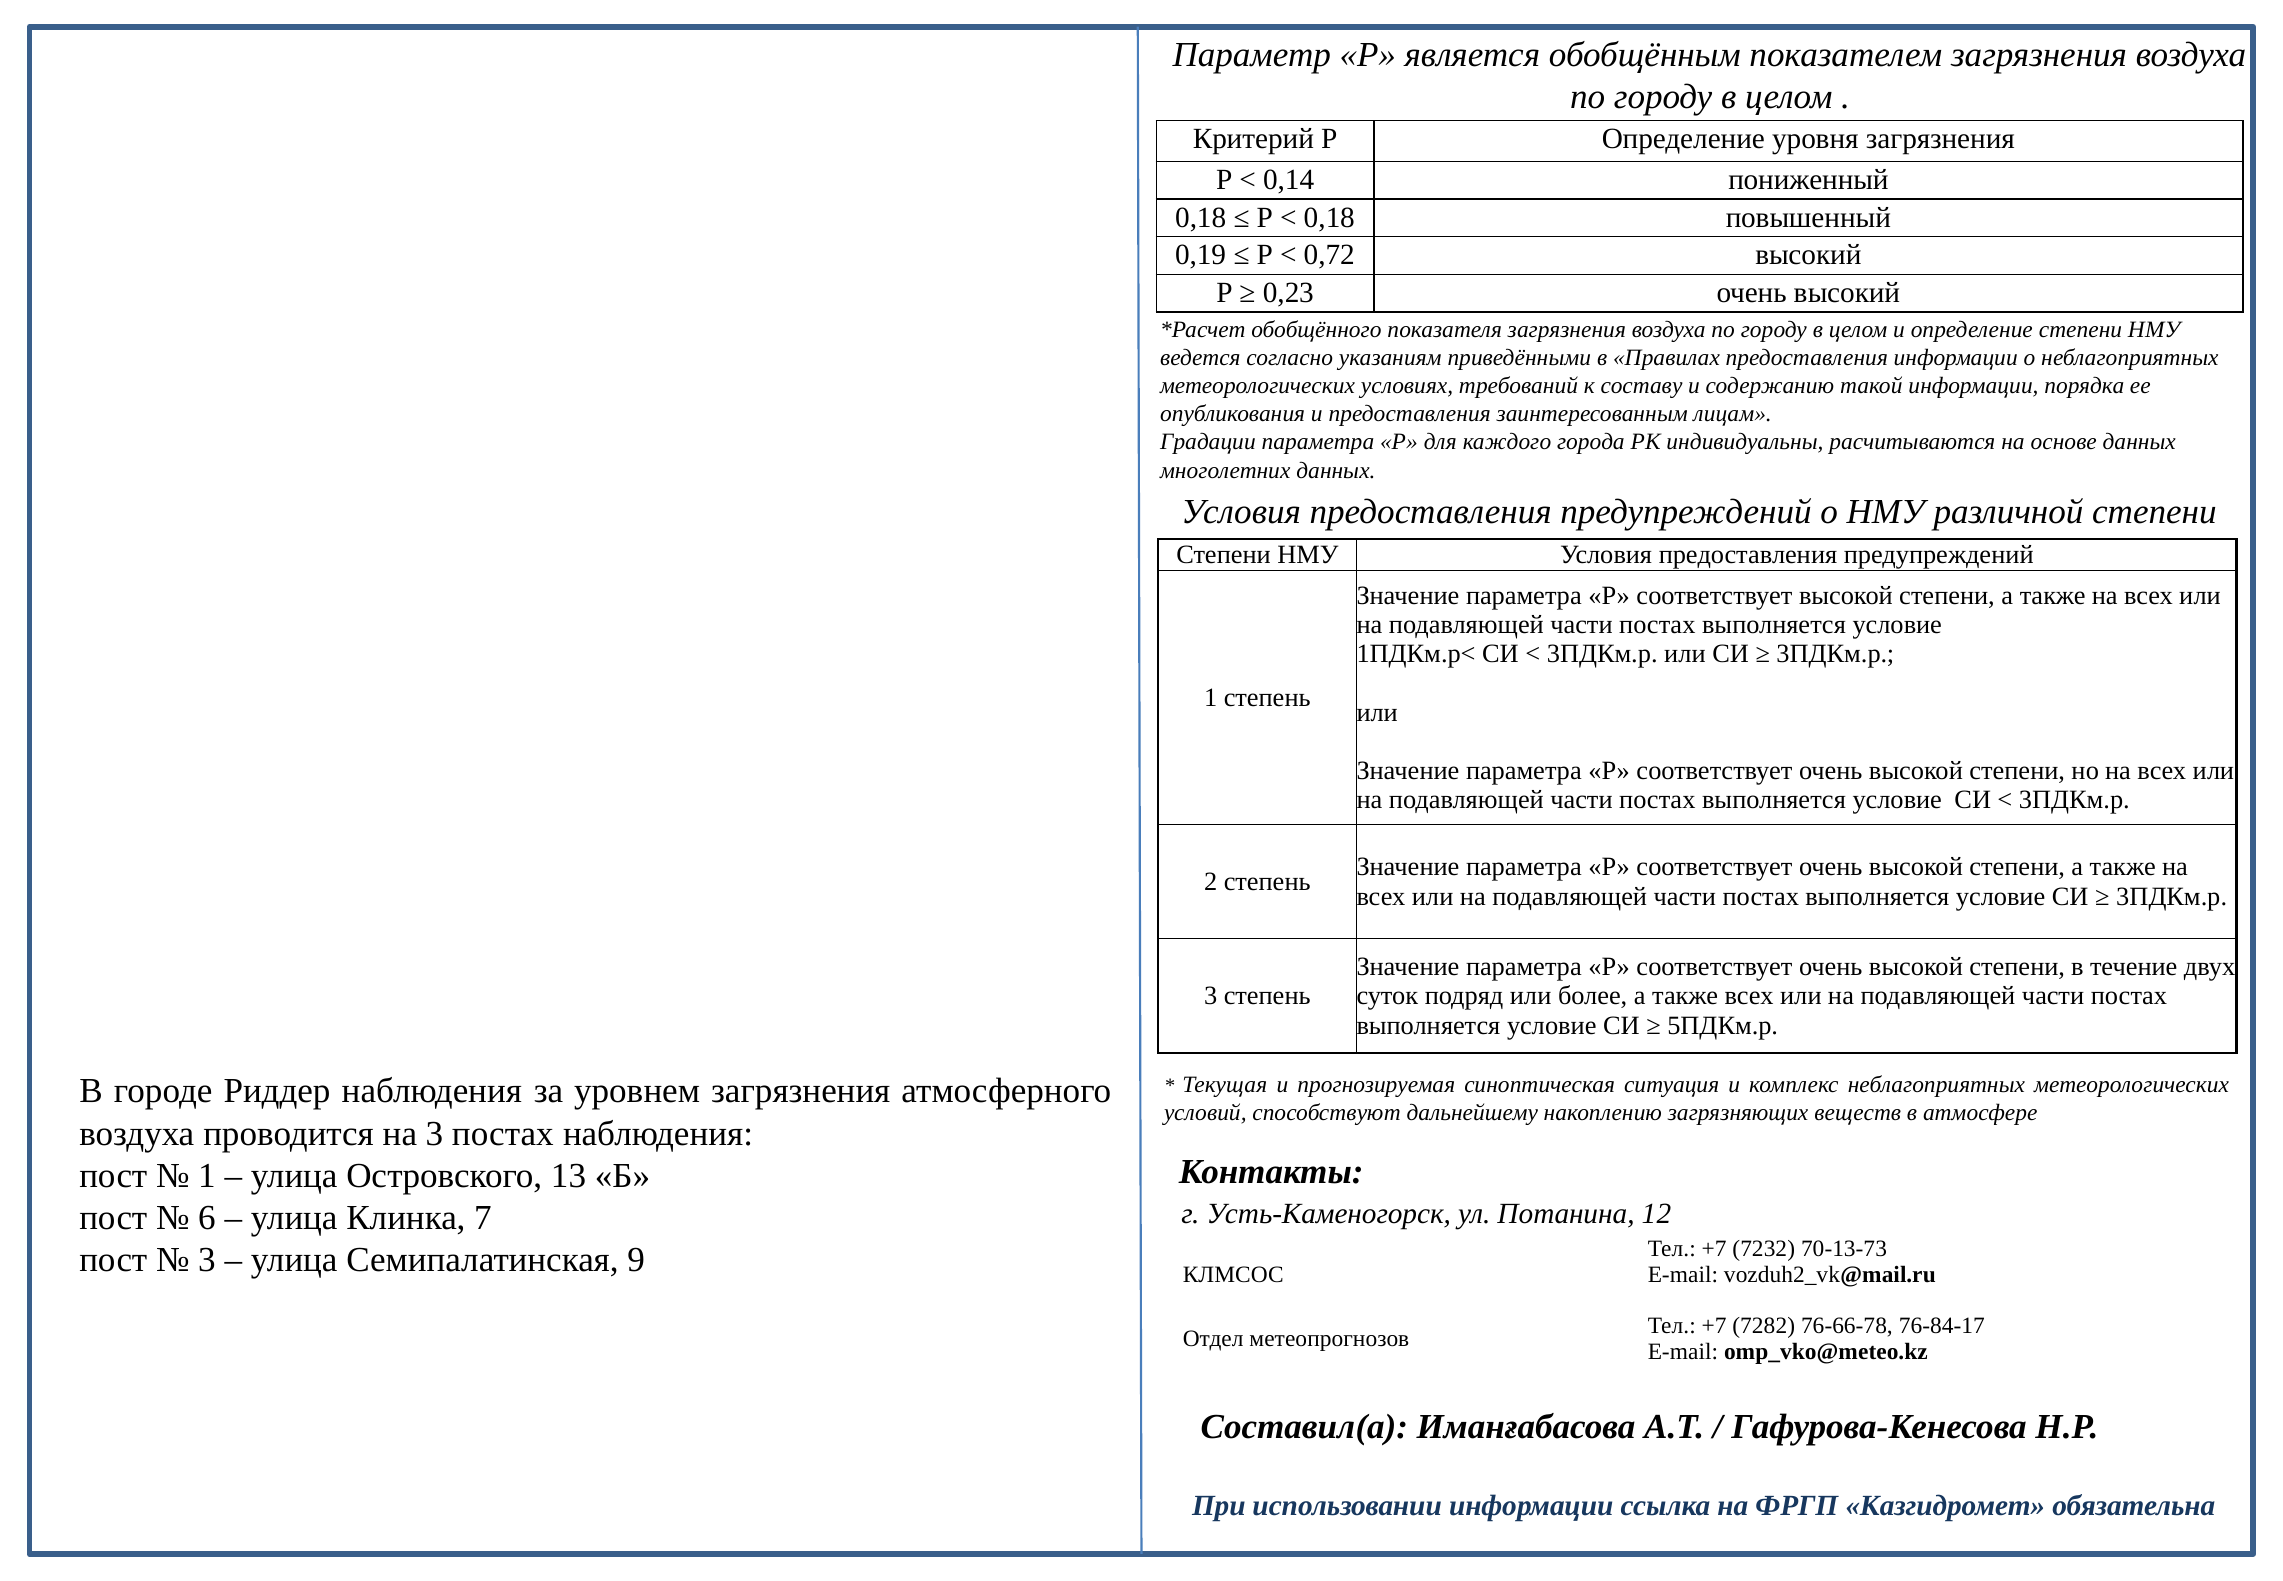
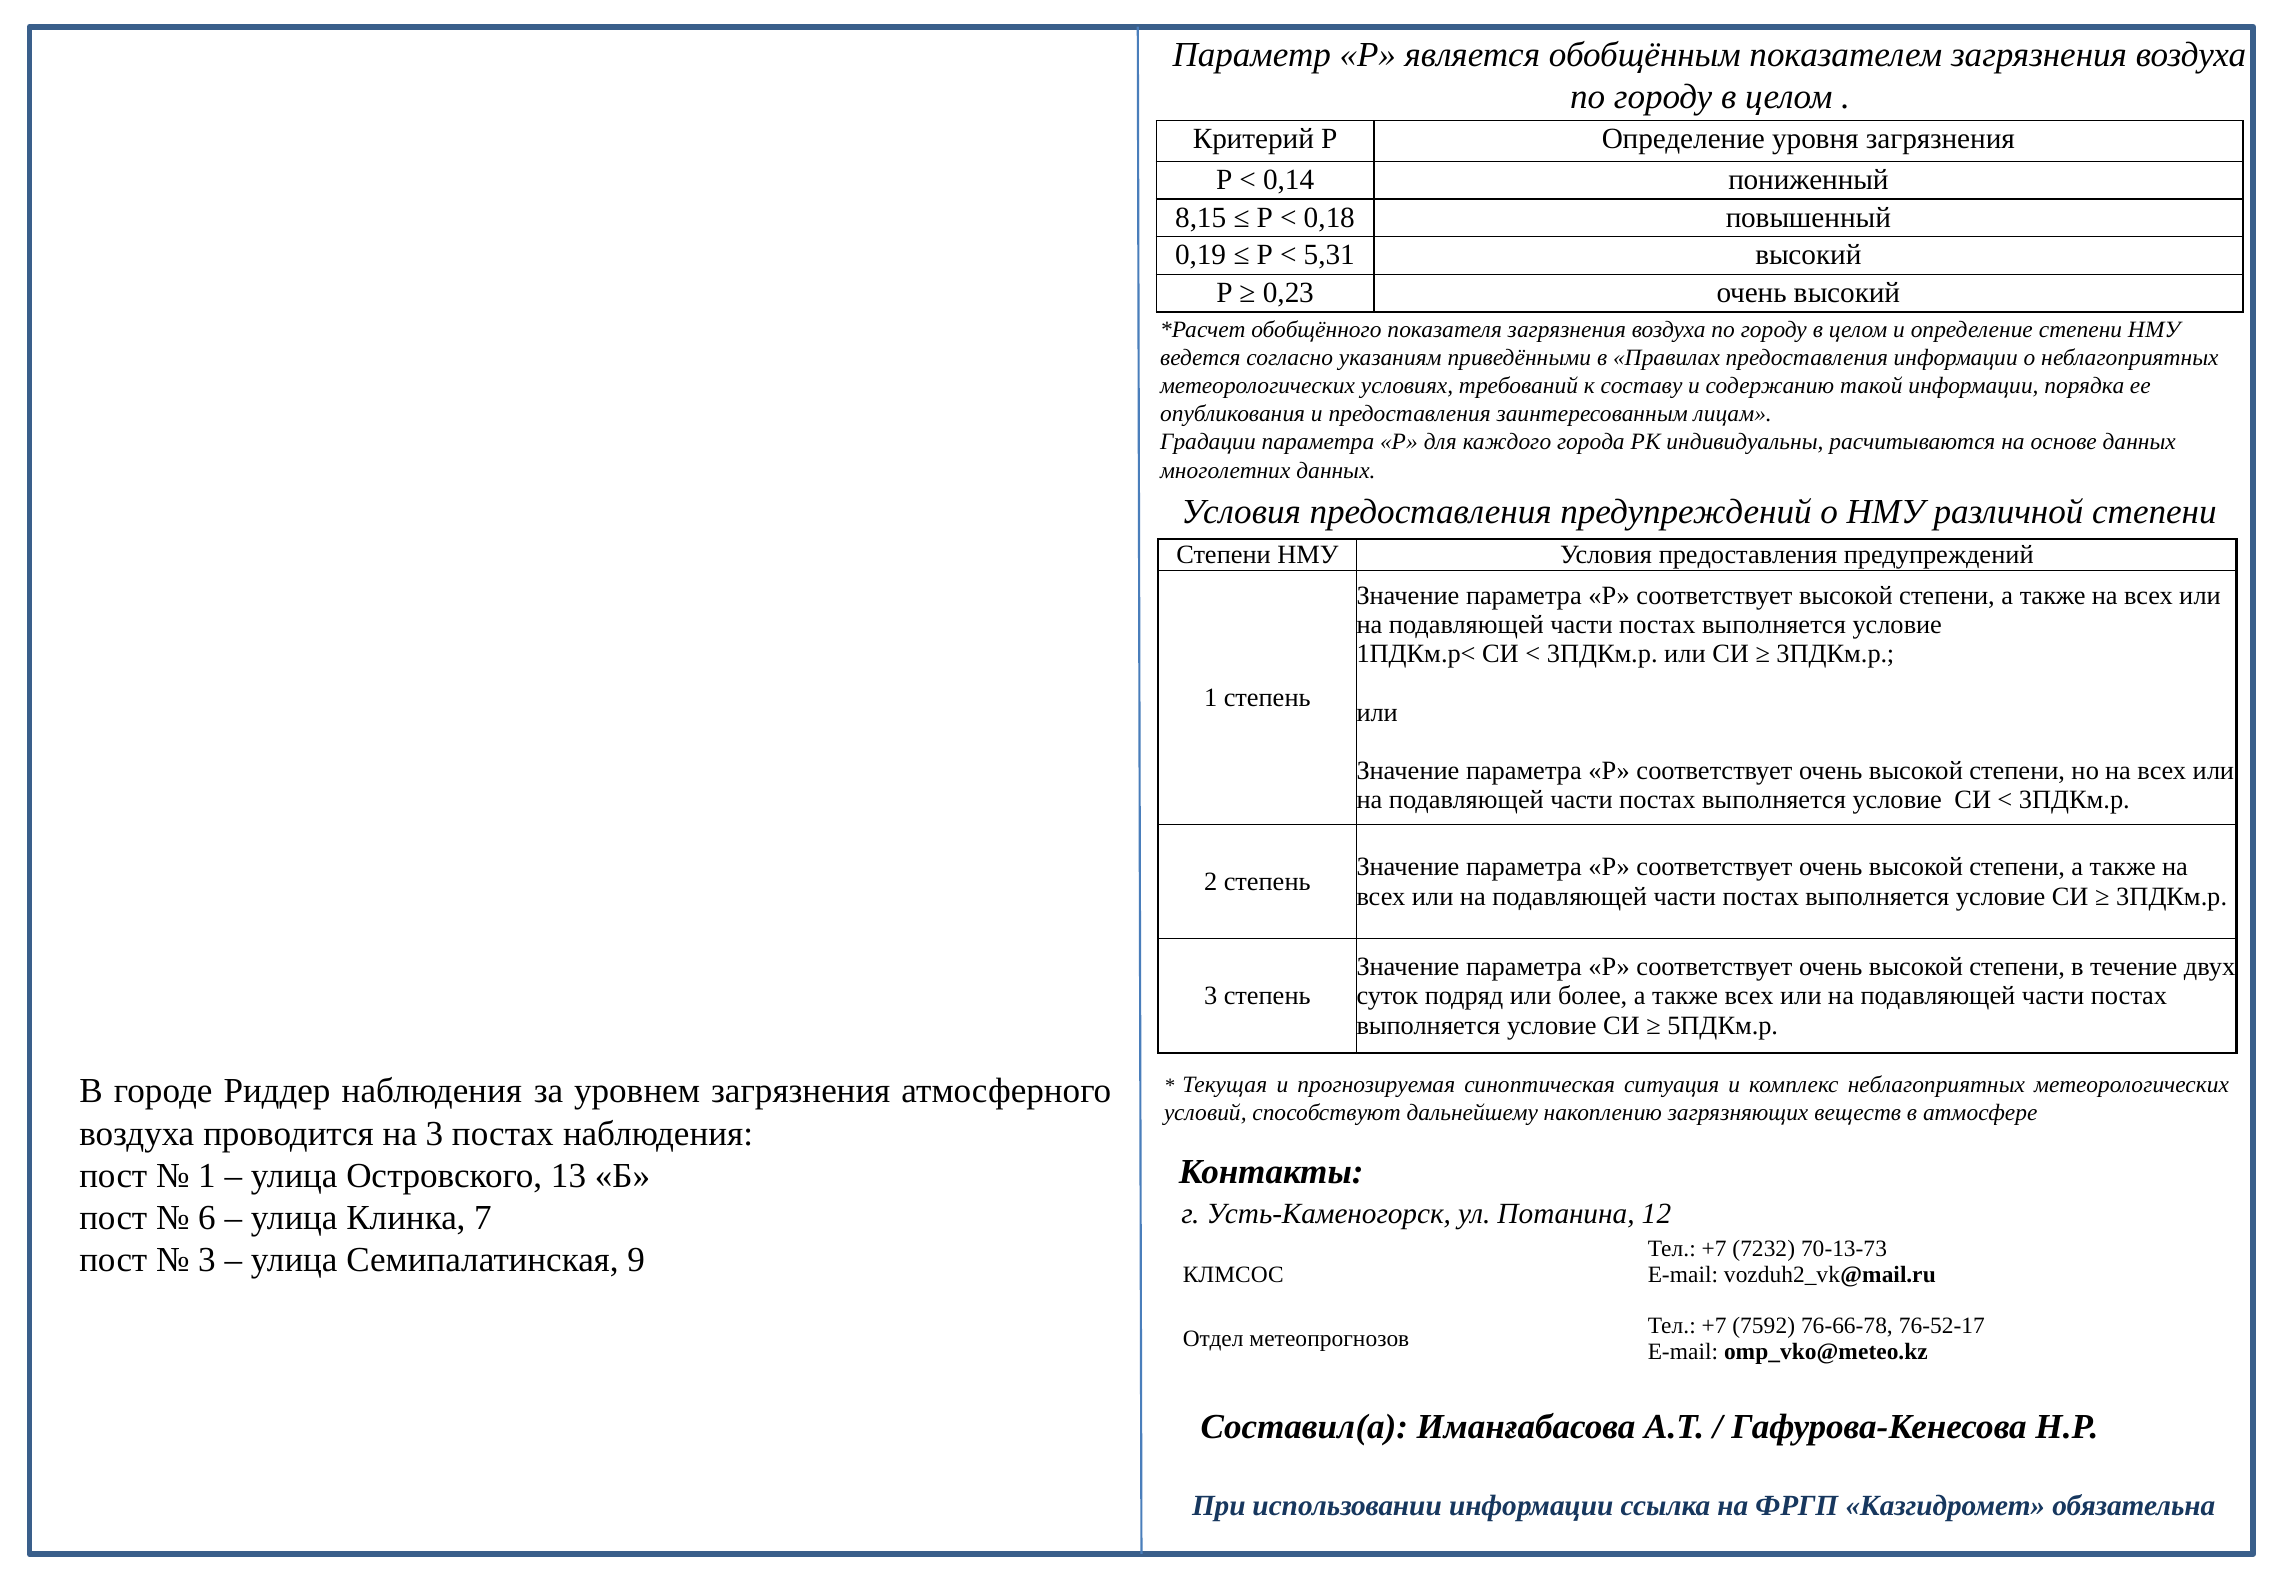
0,18: 0,18 -> 8,15 (1201, 217)
0,72: 0,72 -> 5,31 (1329, 255)
7282: 7282 -> 7592 (1764, 1325)
76-84-17: 76-84-17 -> 76-52-17 (1942, 1325)
